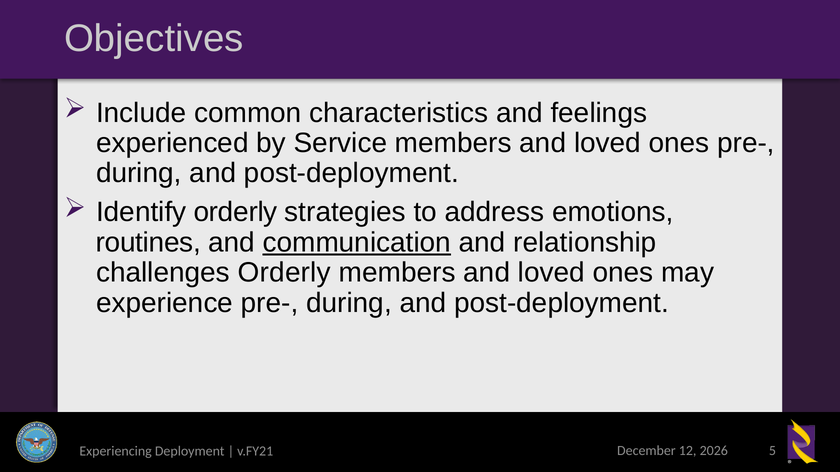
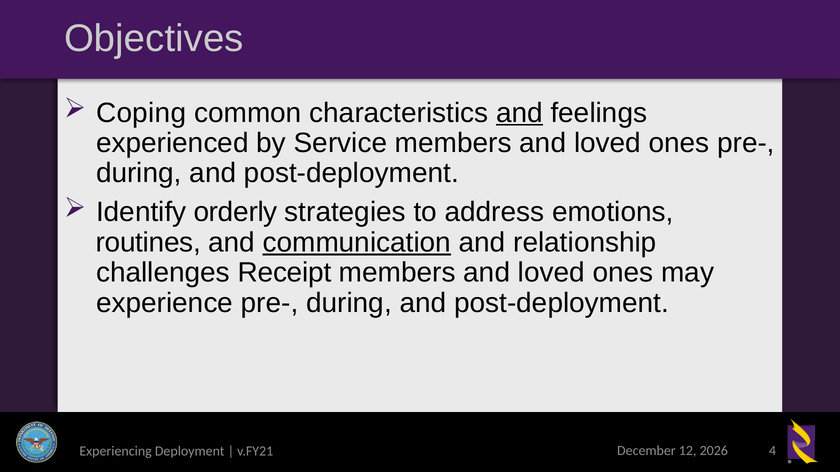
Include: Include -> Coping (141, 113)
and underline: none -> present (519, 113)
challenges Orderly: Orderly -> Receipt (284, 273)
5: 5 -> 4 (772, 451)
